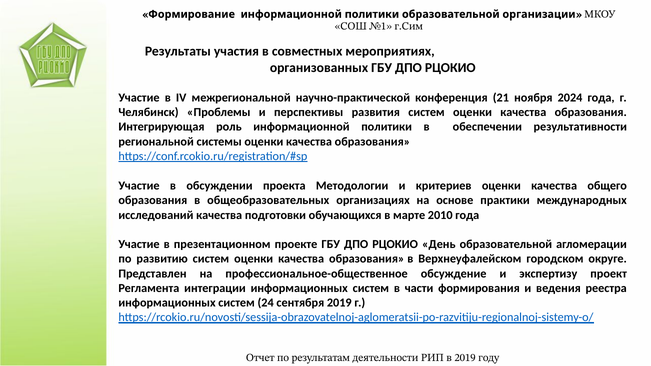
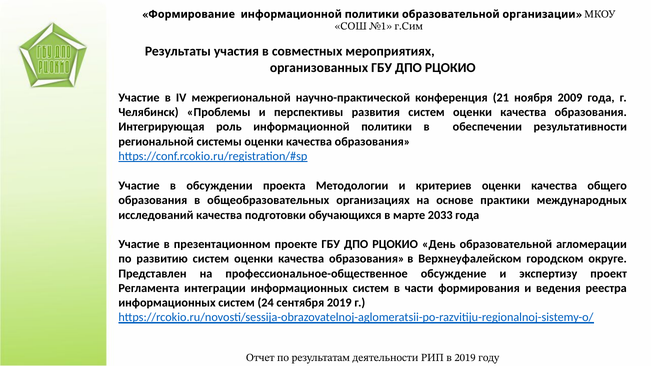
2024: 2024 -> 2009 (570, 98)
2010: 2010 -> 2033 (440, 215)
